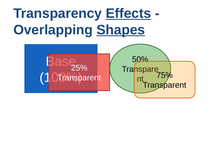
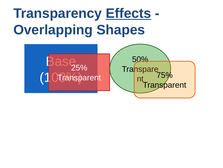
Shapes underline: present -> none (121, 30)
